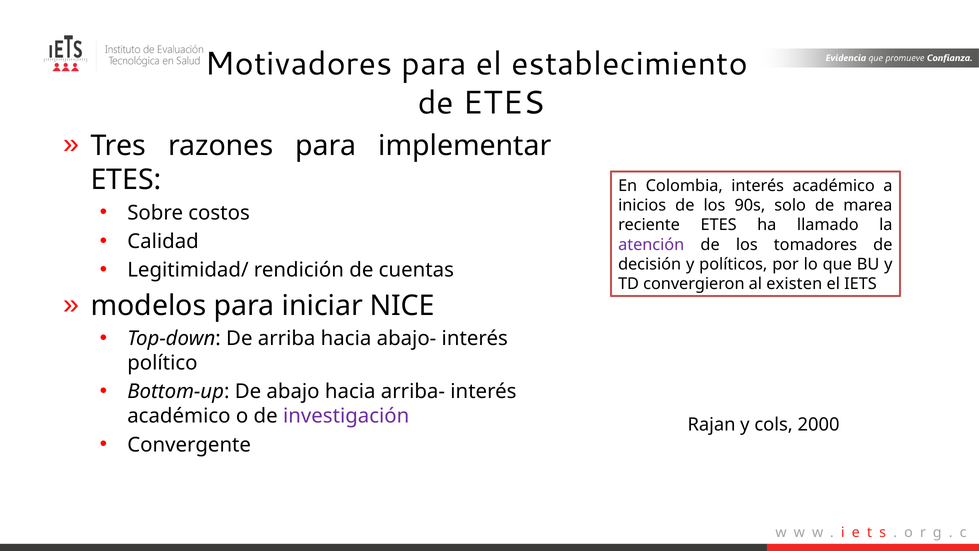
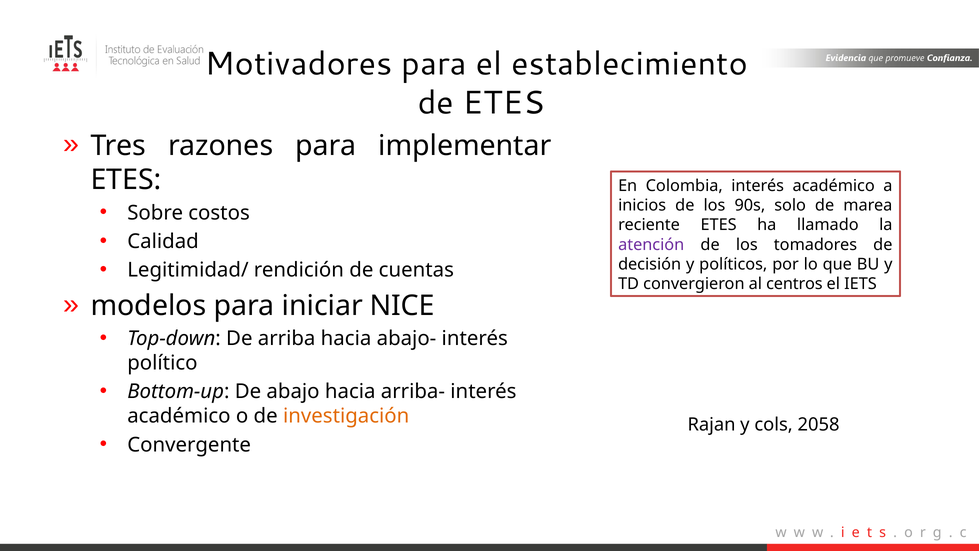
existen: existen -> centros (794, 284)
investigación colour: purple -> orange (346, 416)
2000: 2000 -> 2058 (819, 424)
